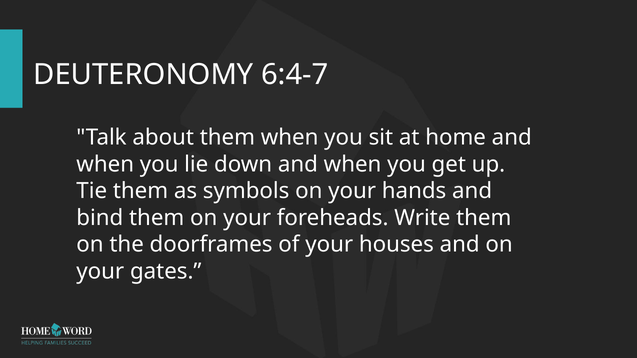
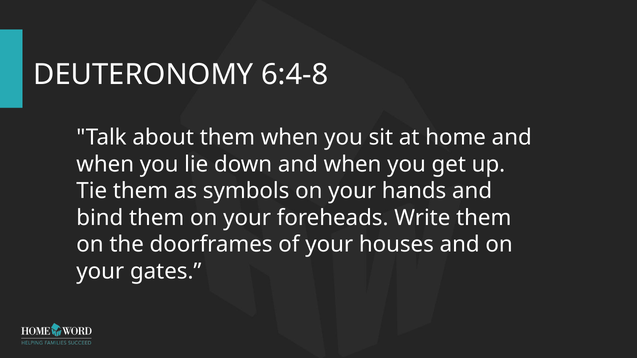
6:4-7: 6:4-7 -> 6:4-8 (295, 74)
